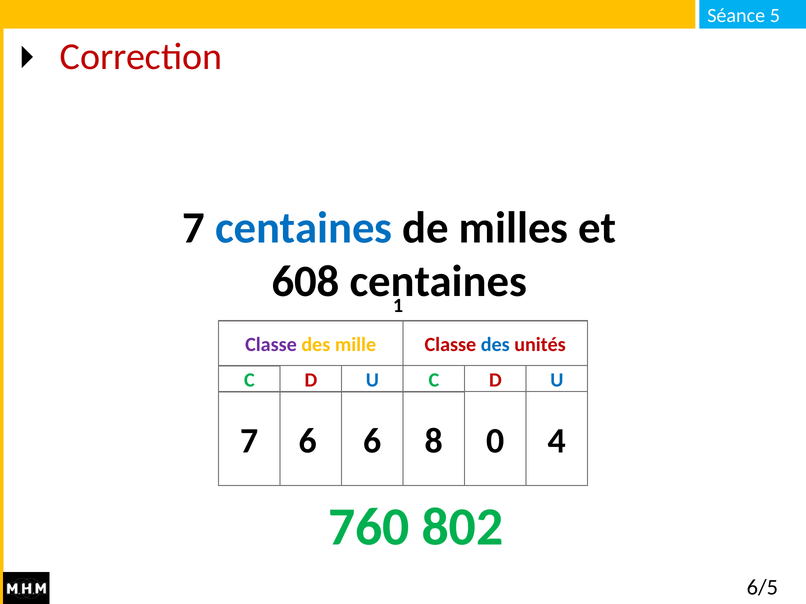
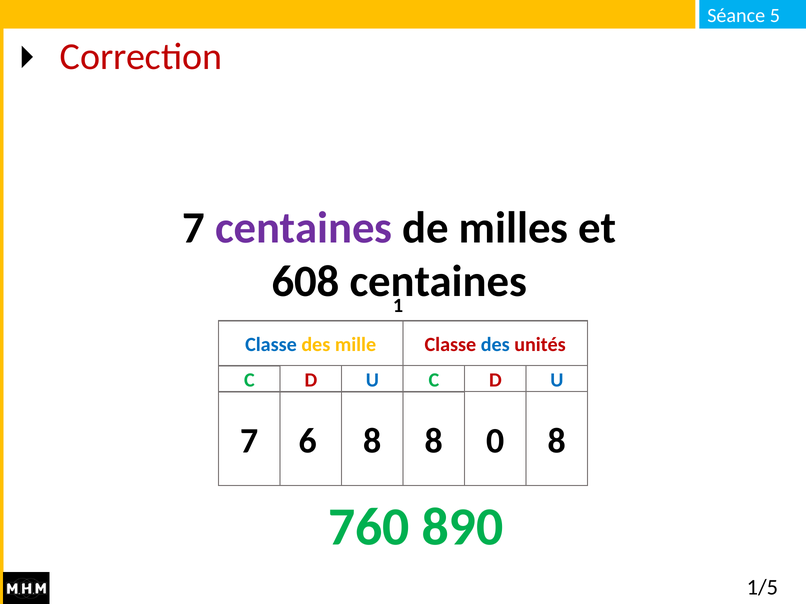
centaines colour: blue -> purple (304, 228)
Classe colour: purple -> blue (271, 345)
6 6: 6 -> 8 (372, 441)
0 4: 4 -> 8 (557, 441)
802: 802 -> 890 (462, 528)
6/5: 6/5 -> 1/5 (762, 588)
